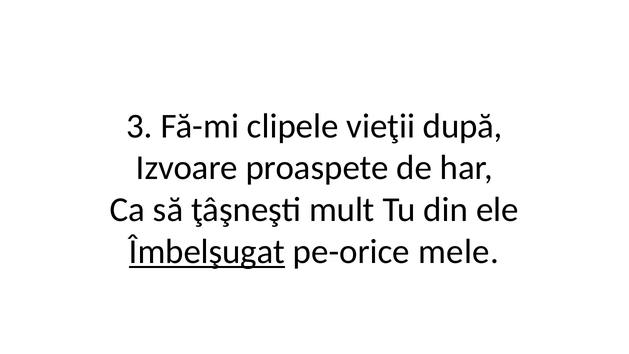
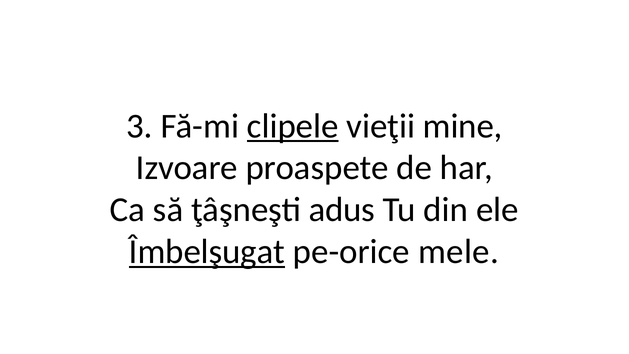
clipele underline: none -> present (293, 126)
după: după -> mine (463, 126)
mult: mult -> adus (342, 210)
